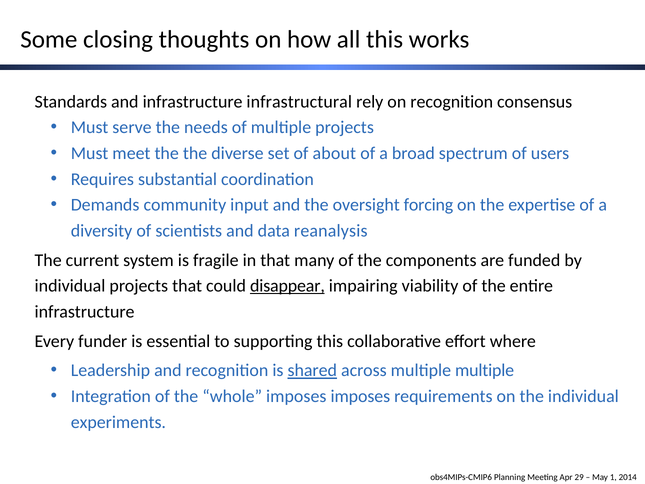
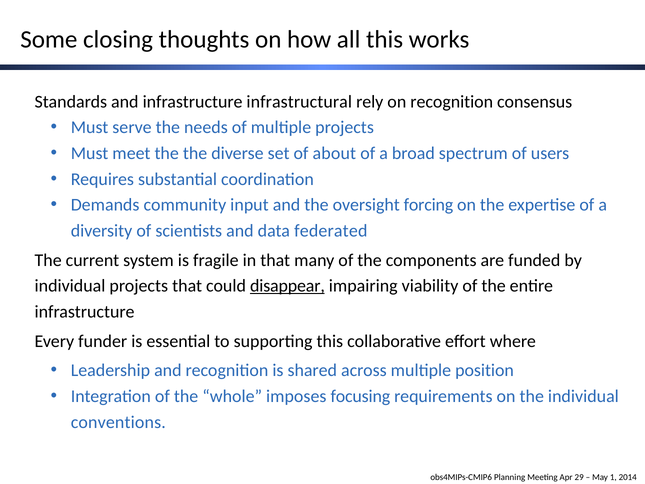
reanalysis: reanalysis -> federated (331, 231)
shared underline: present -> none (312, 370)
multiple multiple: multiple -> position (485, 370)
imposes imposes: imposes -> focusing (360, 396)
experiments: experiments -> conventions (118, 422)
